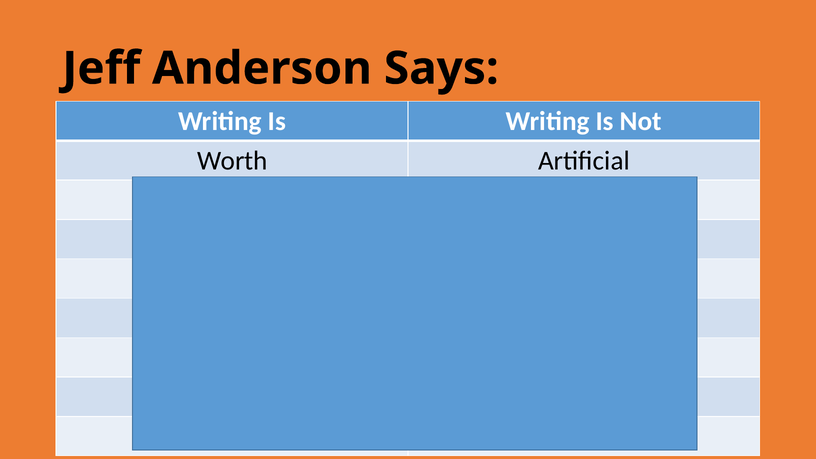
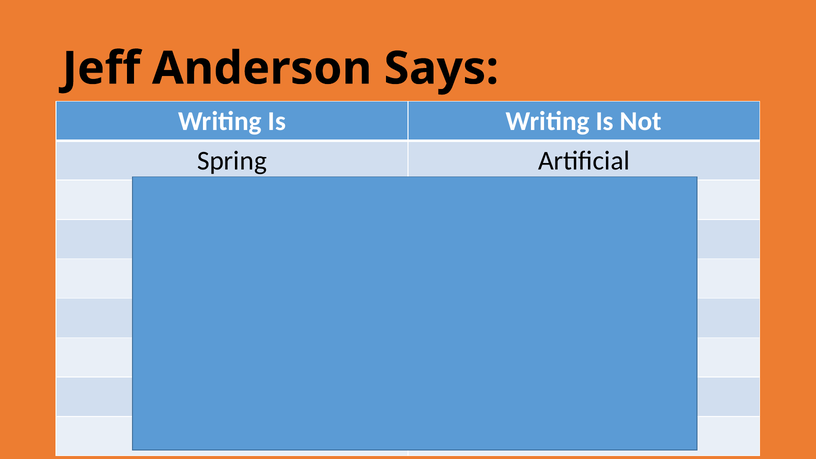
Worth: Worth -> Spring (232, 161)
